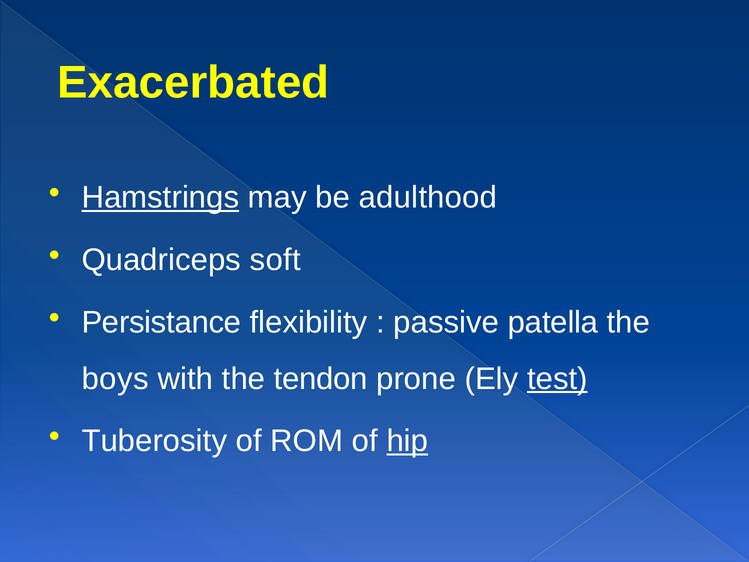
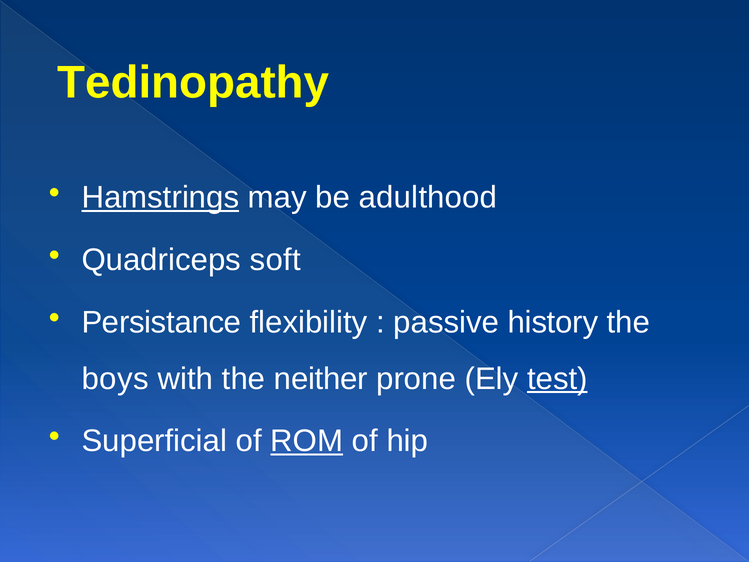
Exacerbated: Exacerbated -> Tedinopathy (193, 82)
patella: patella -> history (553, 322)
tendon: tendon -> neither (321, 379)
Tuberosity: Tuberosity -> Superficial (154, 441)
ROM underline: none -> present (307, 441)
hip underline: present -> none (407, 441)
